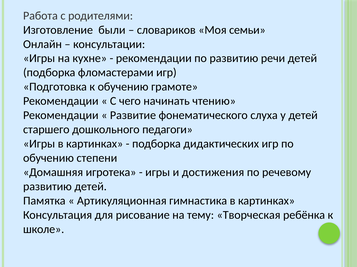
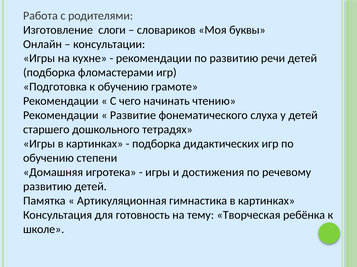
были: были -> слоги (112, 30)
семьи: семьи -> буквы (247, 30)
педагоги: педагоги -> тетрадях (167, 130)
рисование: рисование -> готовность (143, 216)
